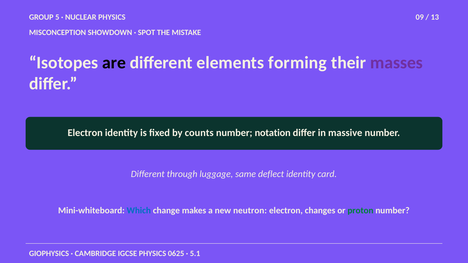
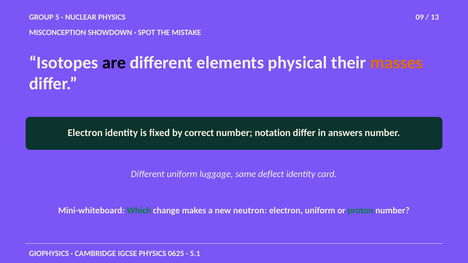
forming: forming -> physical (298, 63)
masses colour: purple -> orange (396, 63)
counts: counts -> correct (199, 133)
massive: massive -> answers (345, 133)
Different through: through -> uniform (182, 174)
Which colour: blue -> green (139, 211)
electron changes: changes -> uniform (320, 211)
